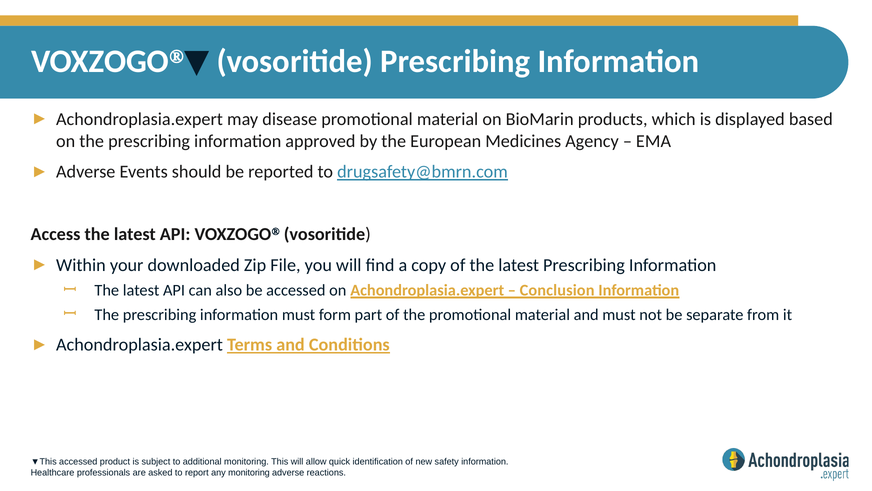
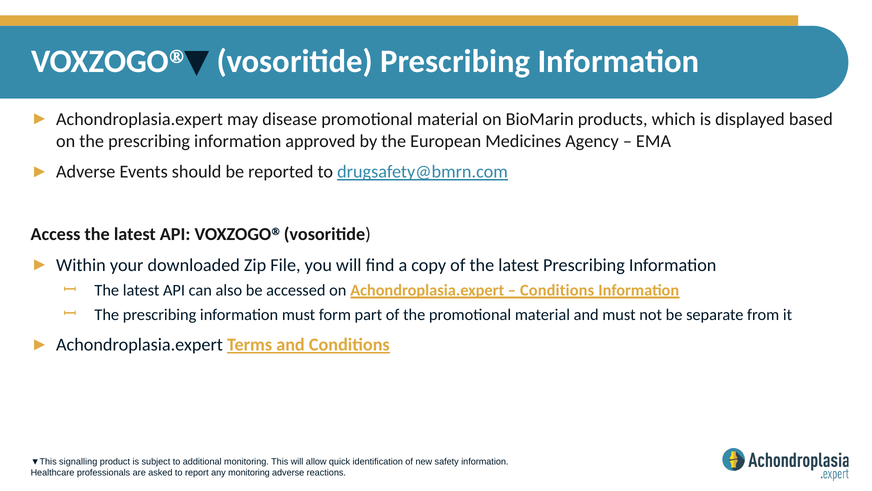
Conclusion: Conclusion -> Conditions (557, 290)
▼This accessed: accessed -> signalling (78, 461)
